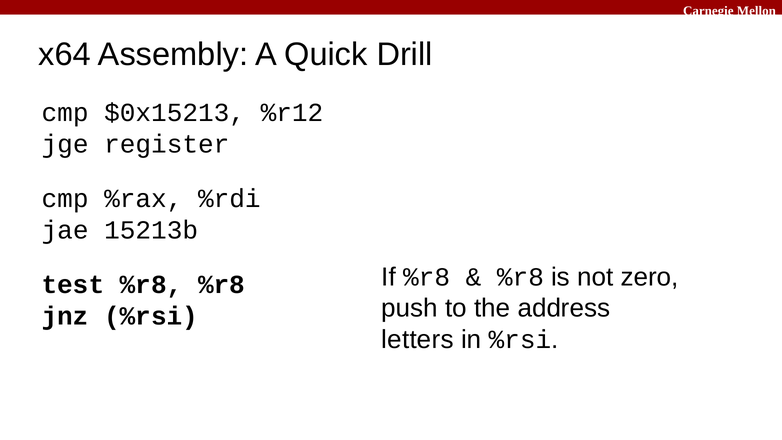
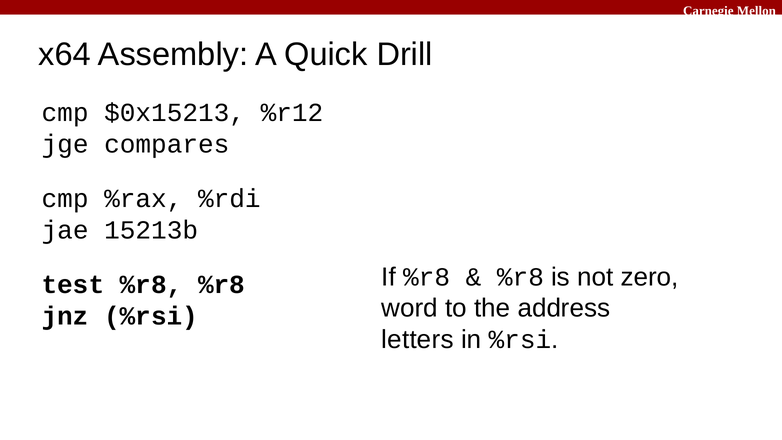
register: register -> compares (167, 144)
push: push -> word (410, 308)
